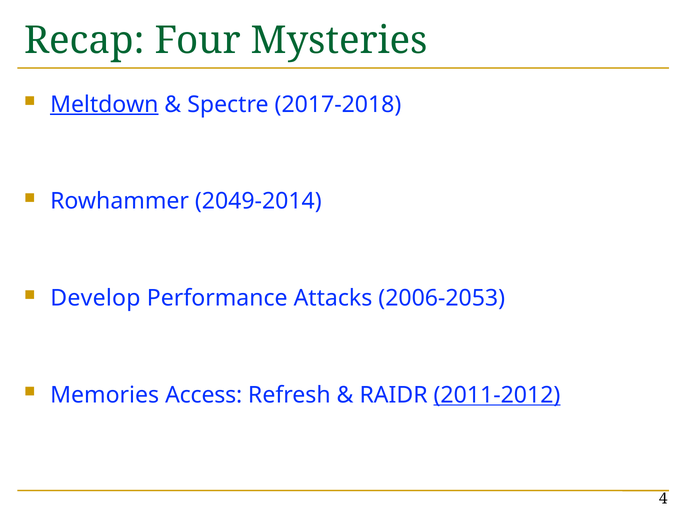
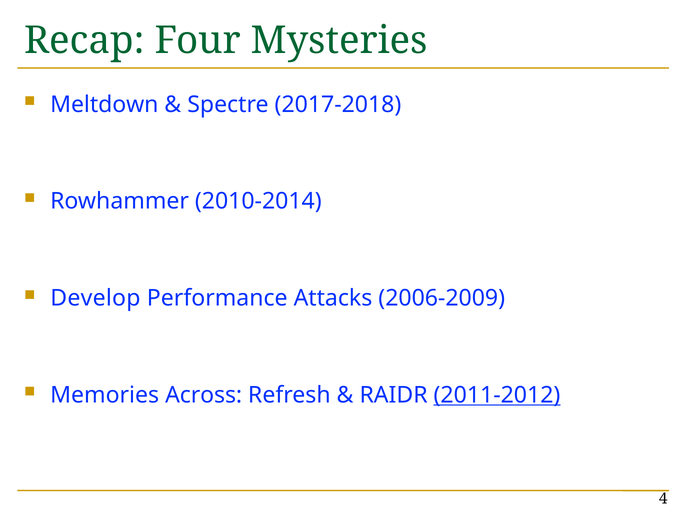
Meltdown underline: present -> none (104, 104)
2049-2014: 2049-2014 -> 2010-2014 (258, 201)
2006-2053: 2006-2053 -> 2006-2009 (442, 298)
Access: Access -> Across (204, 395)
